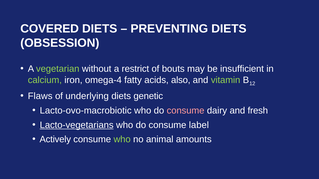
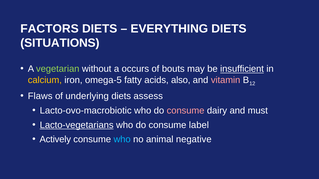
COVERED: COVERED -> FACTORS (50, 29)
PREVENTING: PREVENTING -> EVERYTHING (169, 29)
OBSESSION: OBSESSION -> SITUATIONS (60, 43)
restrict: restrict -> occurs (135, 69)
insufficient underline: none -> present (242, 69)
calcium colour: light green -> yellow (45, 80)
omega-4: omega-4 -> omega-5 (103, 80)
vitamin colour: light green -> pink (226, 80)
genetic: genetic -> assess (148, 96)
fresh: fresh -> must (258, 111)
who colour: light green -> light blue (122, 140)
amounts: amounts -> negative (194, 140)
